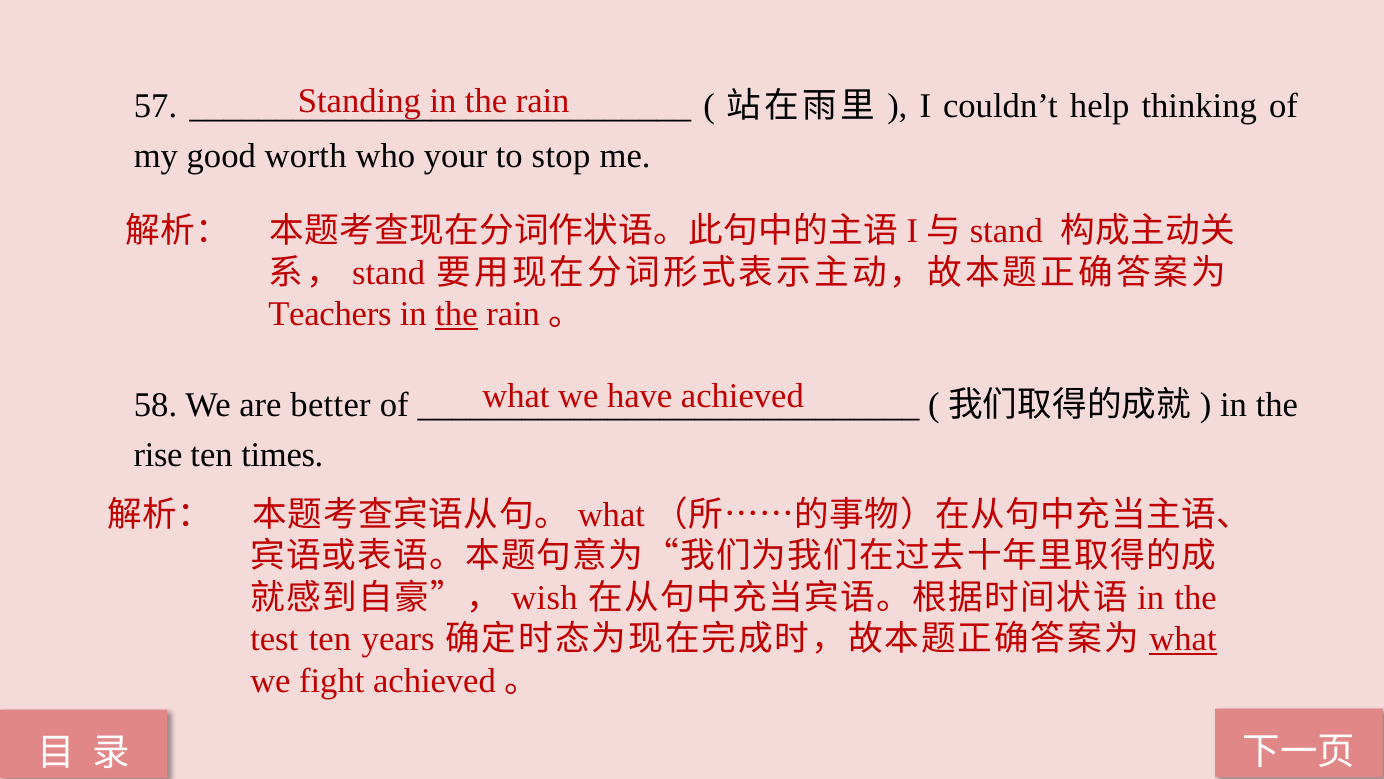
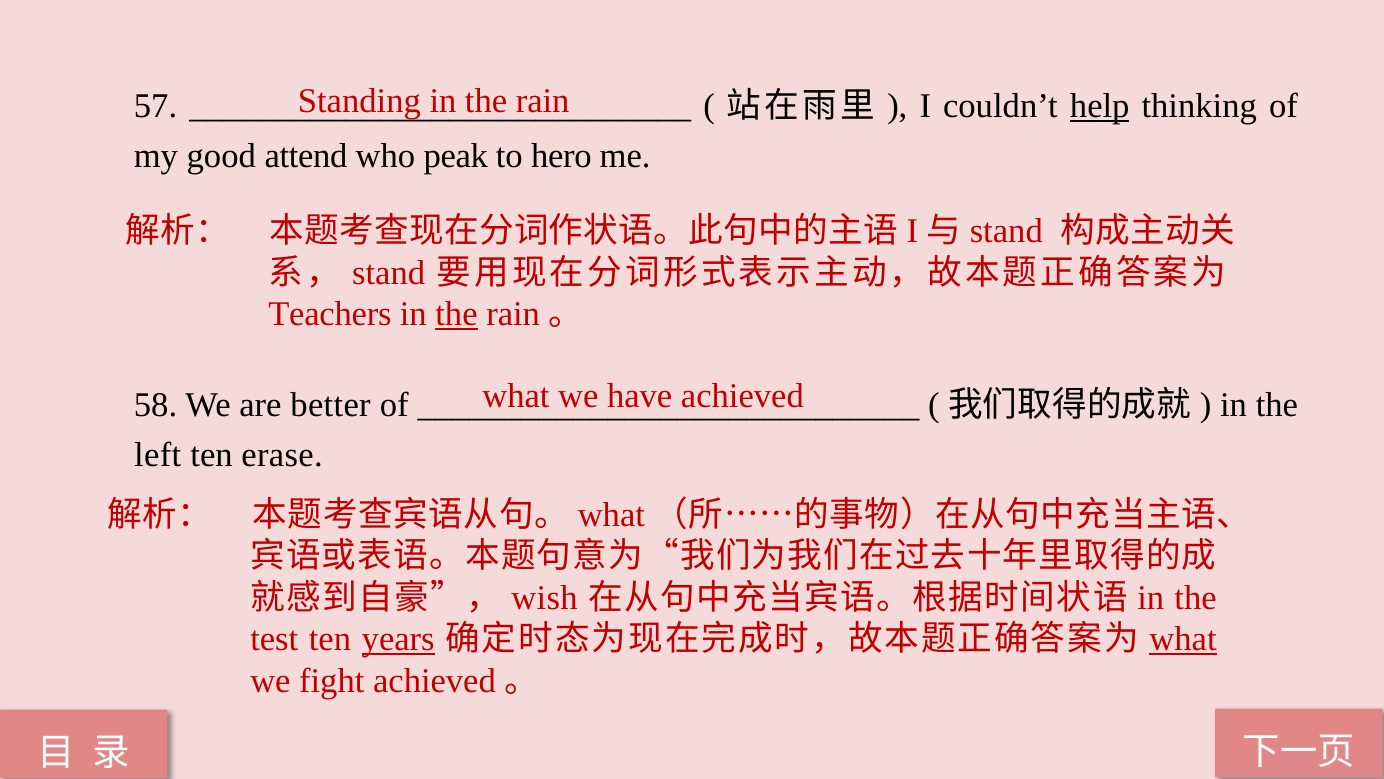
help underline: none -> present (1100, 106)
worth: worth -> attend (306, 156)
your: your -> peak (456, 156)
stop: stop -> hero (561, 156)
rise: rise -> left (158, 454)
times: times -> erase (282, 454)
years underline: none -> present (398, 639)
